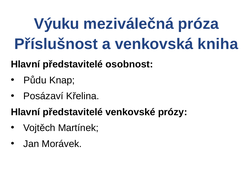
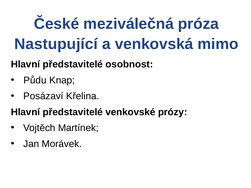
Výuku: Výuku -> České (57, 24)
Příslušnost: Příslušnost -> Nastupující (56, 44)
kniha: kniha -> mimo (218, 44)
